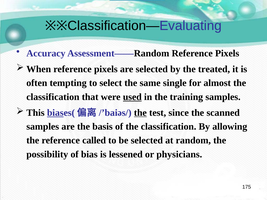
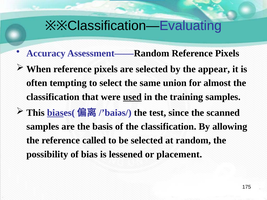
treated: treated -> appear (214, 69)
single: single -> union (175, 83)
the underline: present -> none (140, 113)
physicians: physicians -> placement (179, 154)
